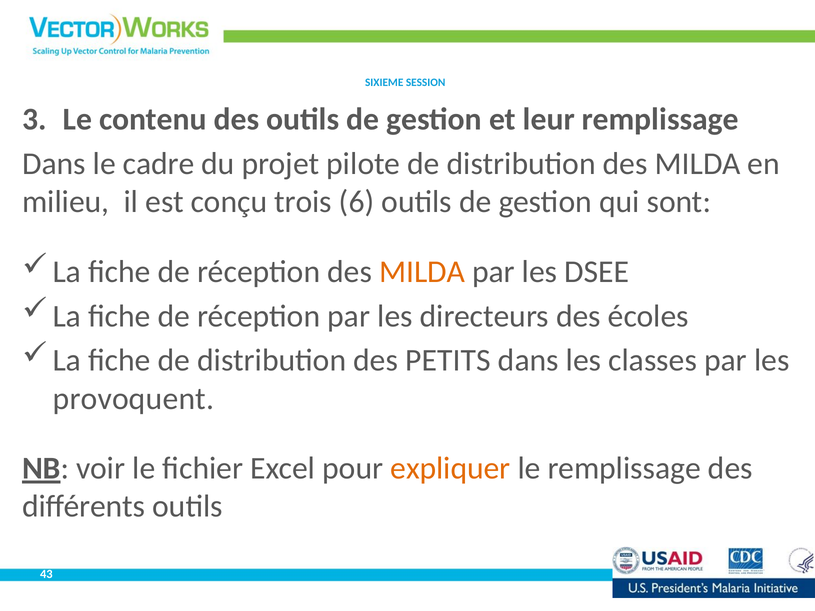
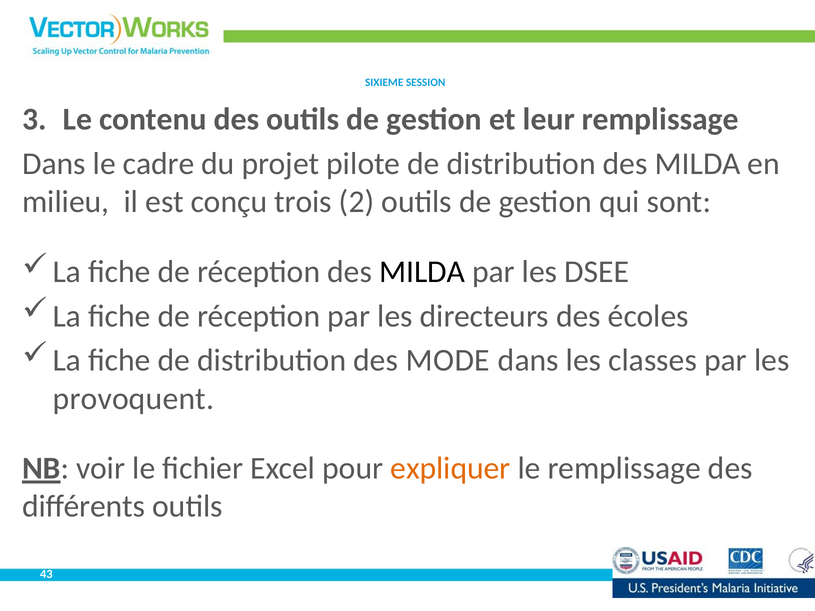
6: 6 -> 2 (357, 202)
MILDA colour: orange -> black (422, 272)
PETITS: PETITS -> MODE (448, 361)
